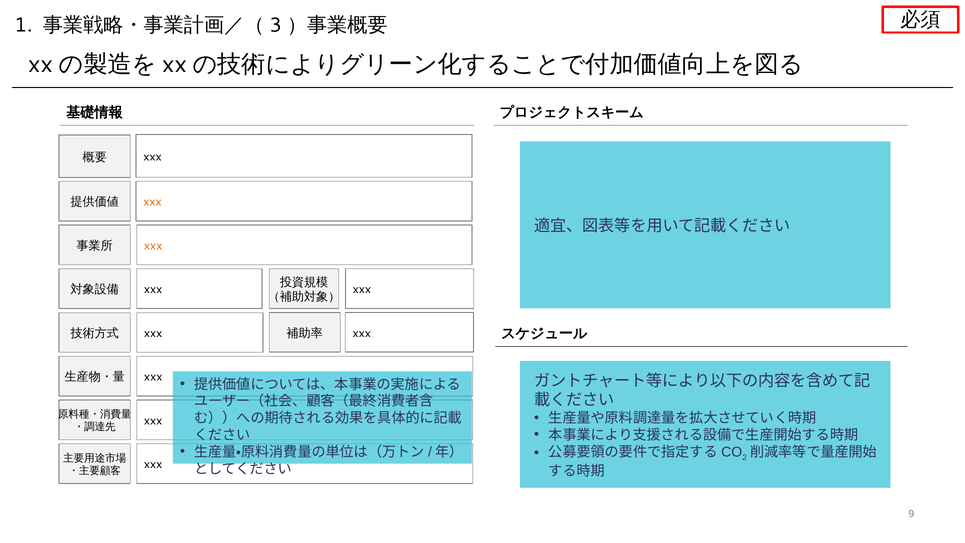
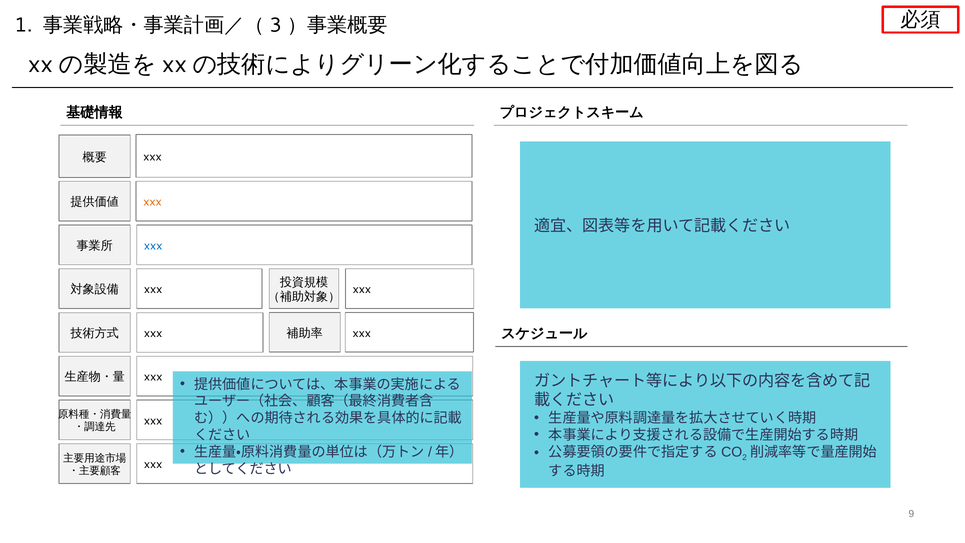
xxx colour: orange -> blue (153, 246)
